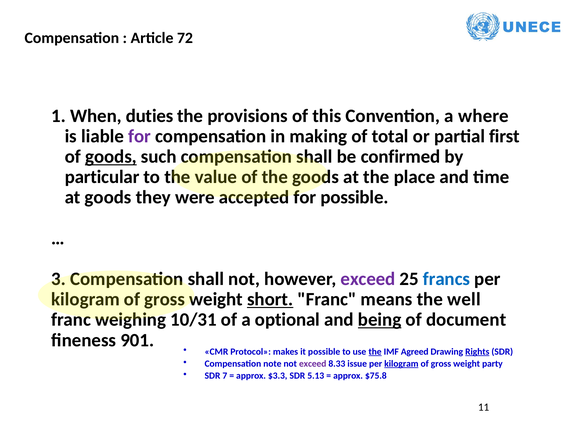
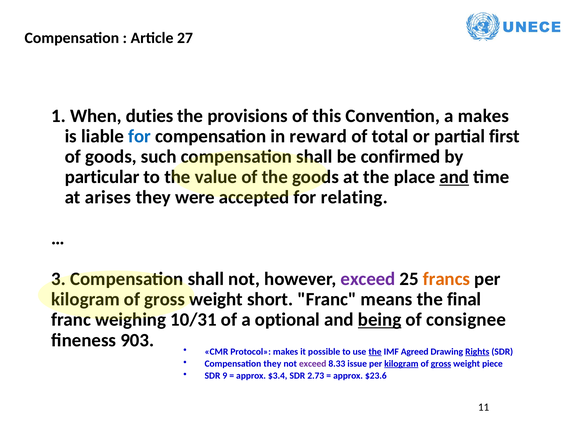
72: 72 -> 27 (185, 38)
a where: where -> makes (483, 116)
for colour: purple -> blue (140, 136)
making: making -> reward (318, 136)
goods underline: present -> none (111, 157)
and underline: none -> present (454, 177)
at goods: goods -> arises (108, 198)
possible: possible -> relating (354, 198)
francs colour: blue -> orange (446, 279)
short underline: present -> none (270, 300)
well: well -> final (464, 300)
document: document -> consignee (466, 320)
901: 901 -> 903 (137, 340)
Compensation note: note -> they (272, 364)
gross underline: none -> present (441, 364)
party: party -> piece (492, 364)
7: 7 -> 9 (225, 376)
$3.3: $3.3 -> $3.4 (278, 376)
5.13: 5.13 -> 2.73 (316, 376)
$75.8: $75.8 -> $23.6 (376, 376)
